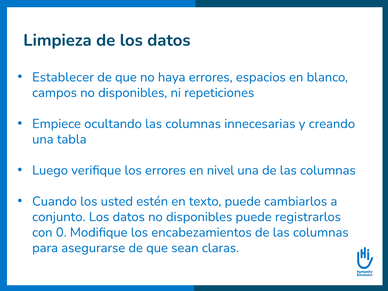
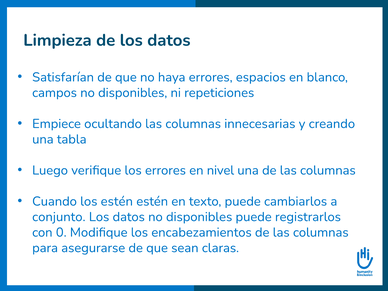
Establecer: Establecer -> Satisfarían (63, 77)
los usted: usted -> estén (117, 201)
